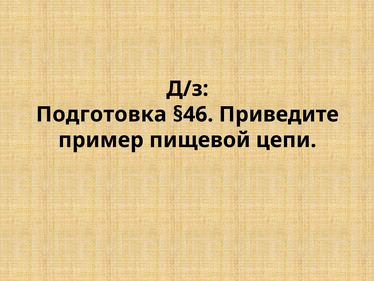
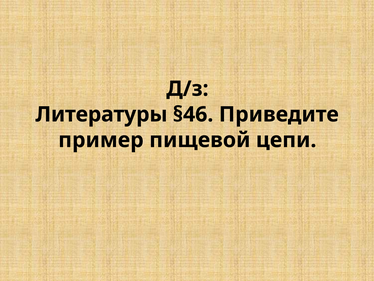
Подготовка: Подготовка -> Литературы (102, 114)
